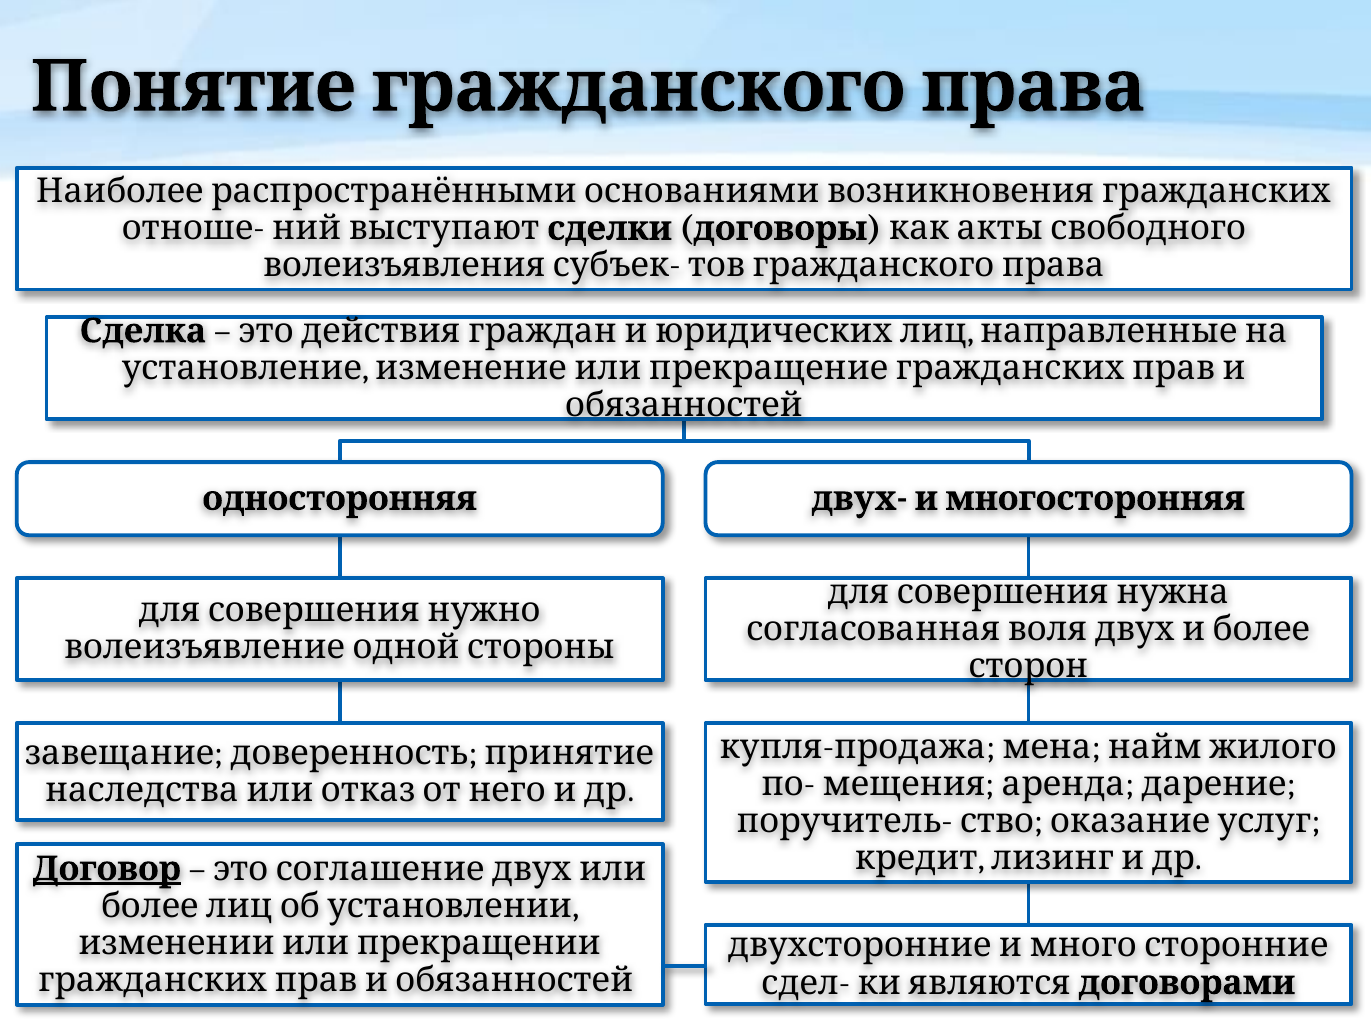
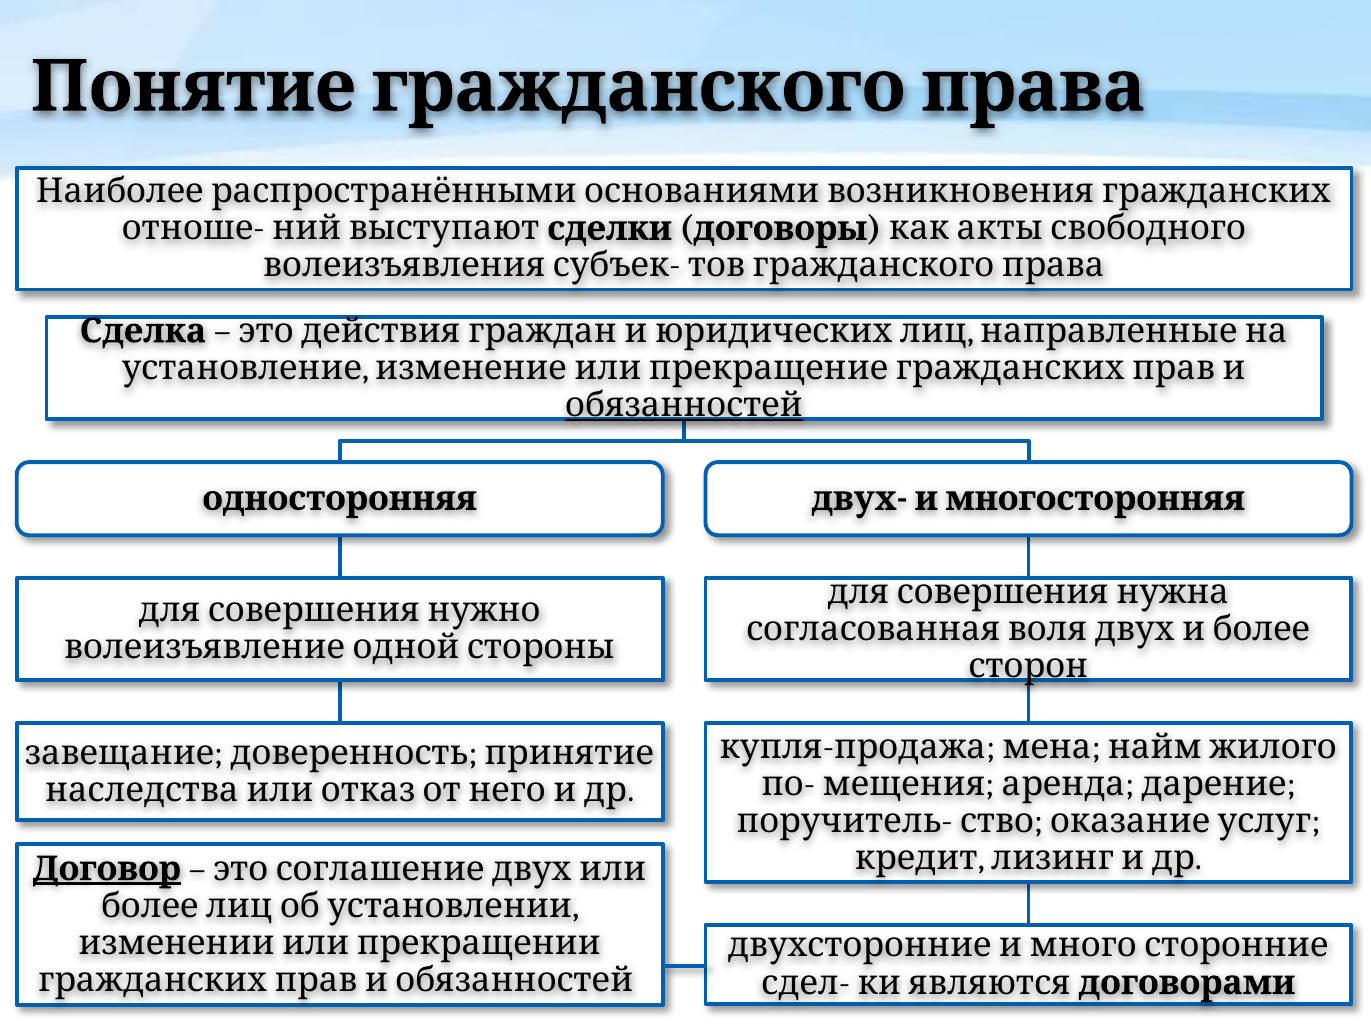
обязанностей underline: none -> present (684, 405)
